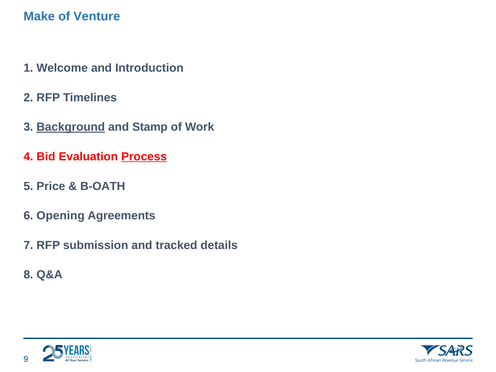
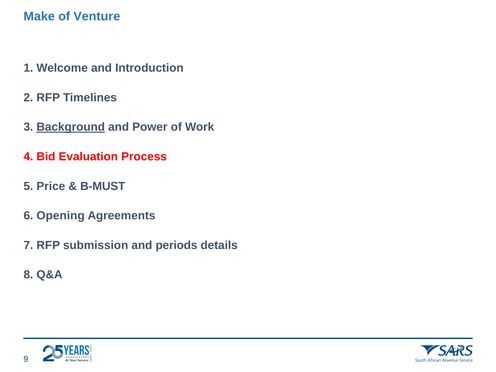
Stamp: Stamp -> Power (150, 127)
Process underline: present -> none (144, 157)
B-OATH: B-OATH -> B-MUST (103, 186)
tracked: tracked -> periods (176, 245)
